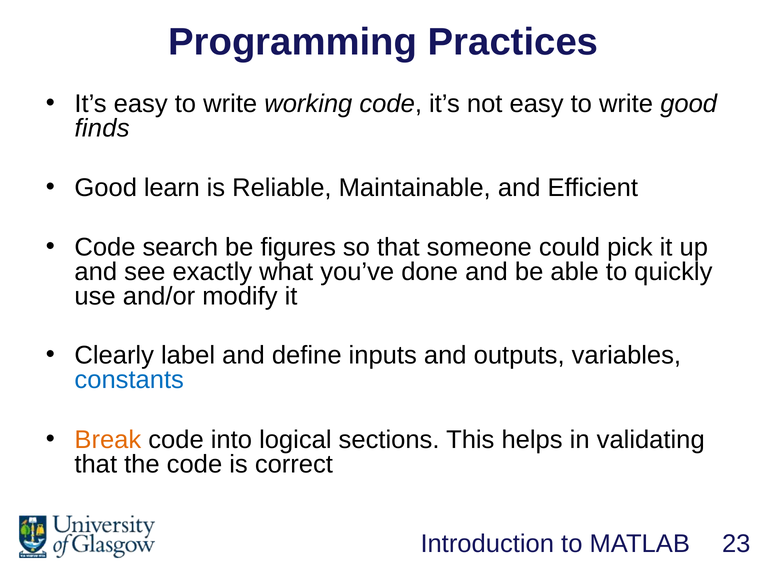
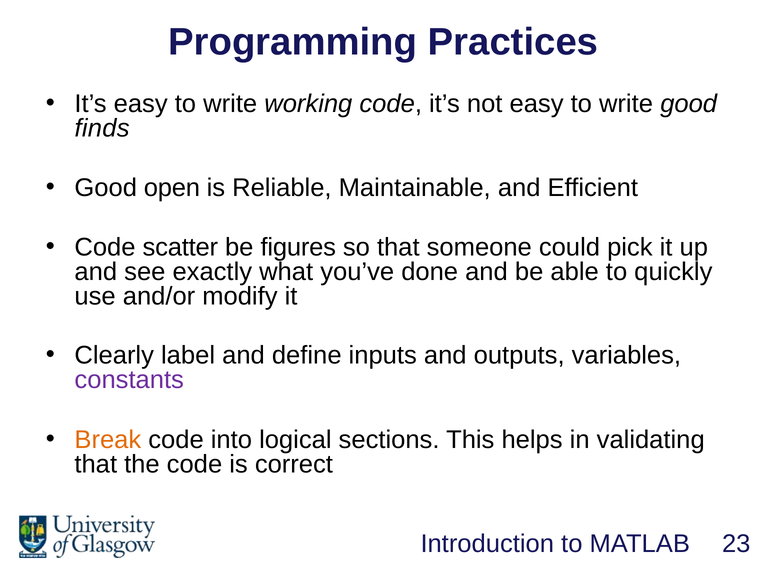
learn: learn -> open (172, 188)
search: search -> scatter (180, 247)
constants colour: blue -> purple (129, 380)
